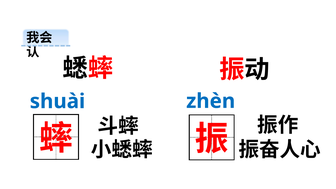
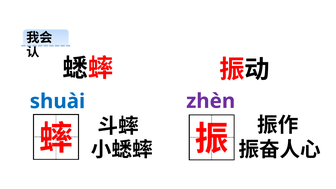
zhèn colour: blue -> purple (211, 101)
